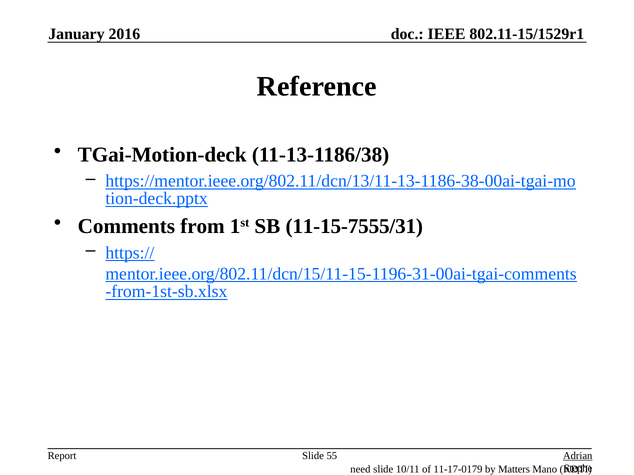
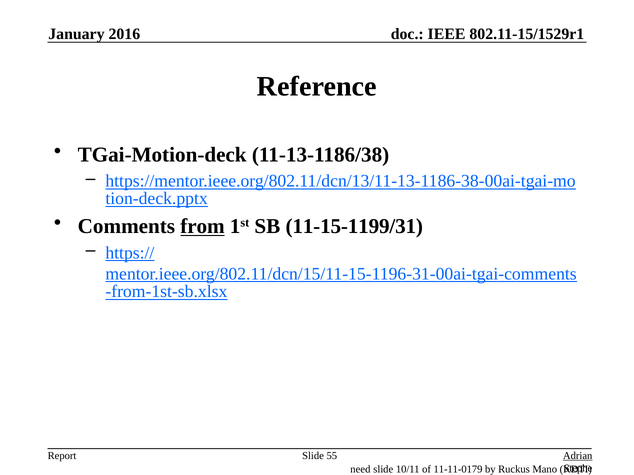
from underline: none -> present (202, 227)
11-15-7555/31: 11-15-7555/31 -> 11-15-1199/31 (354, 227)
11-17-0179: 11-17-0179 -> 11-11-0179 (458, 470)
Matters: Matters -> Ruckus (514, 470)
